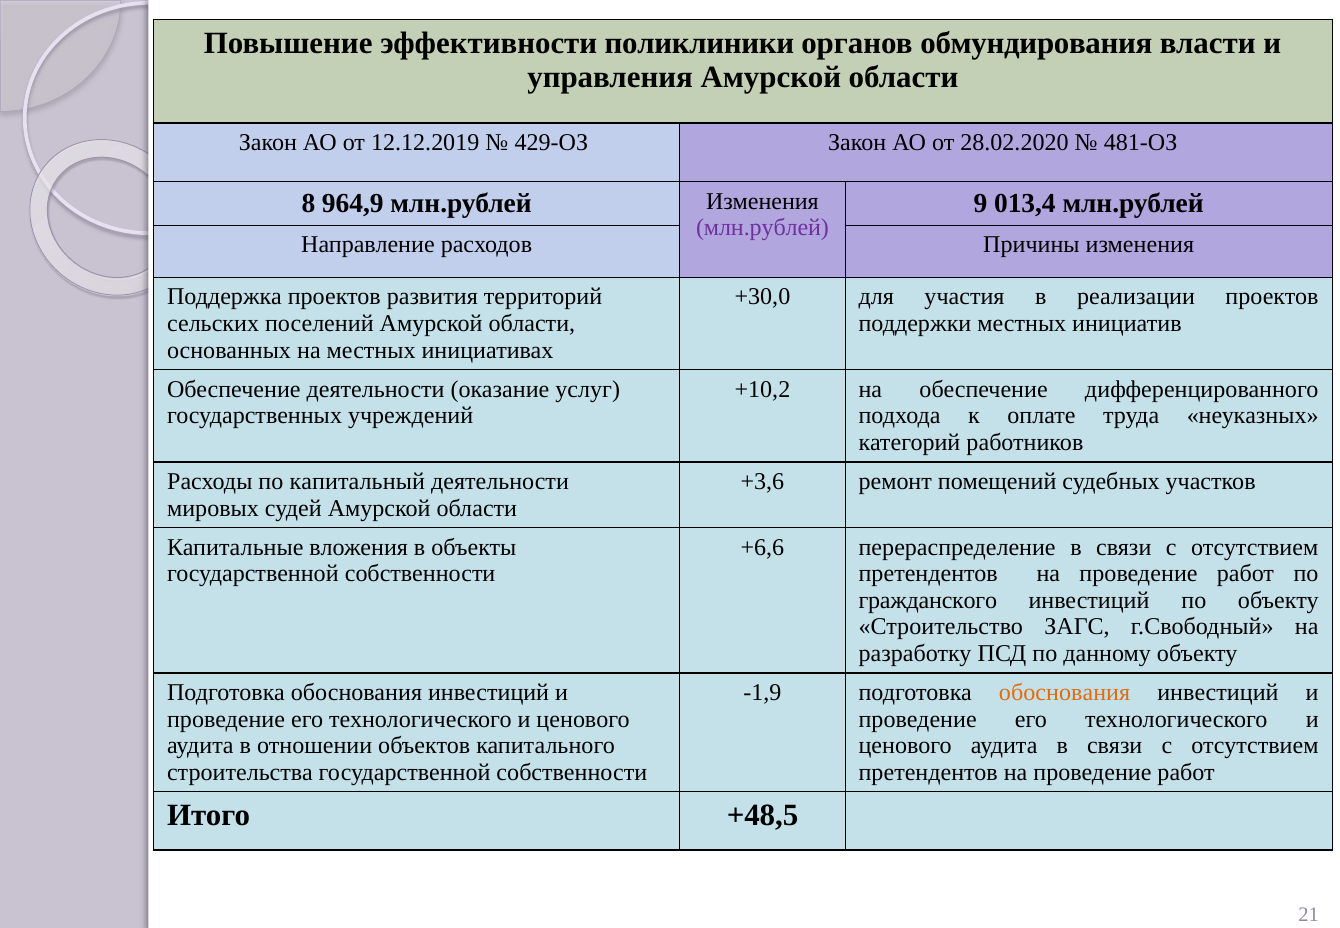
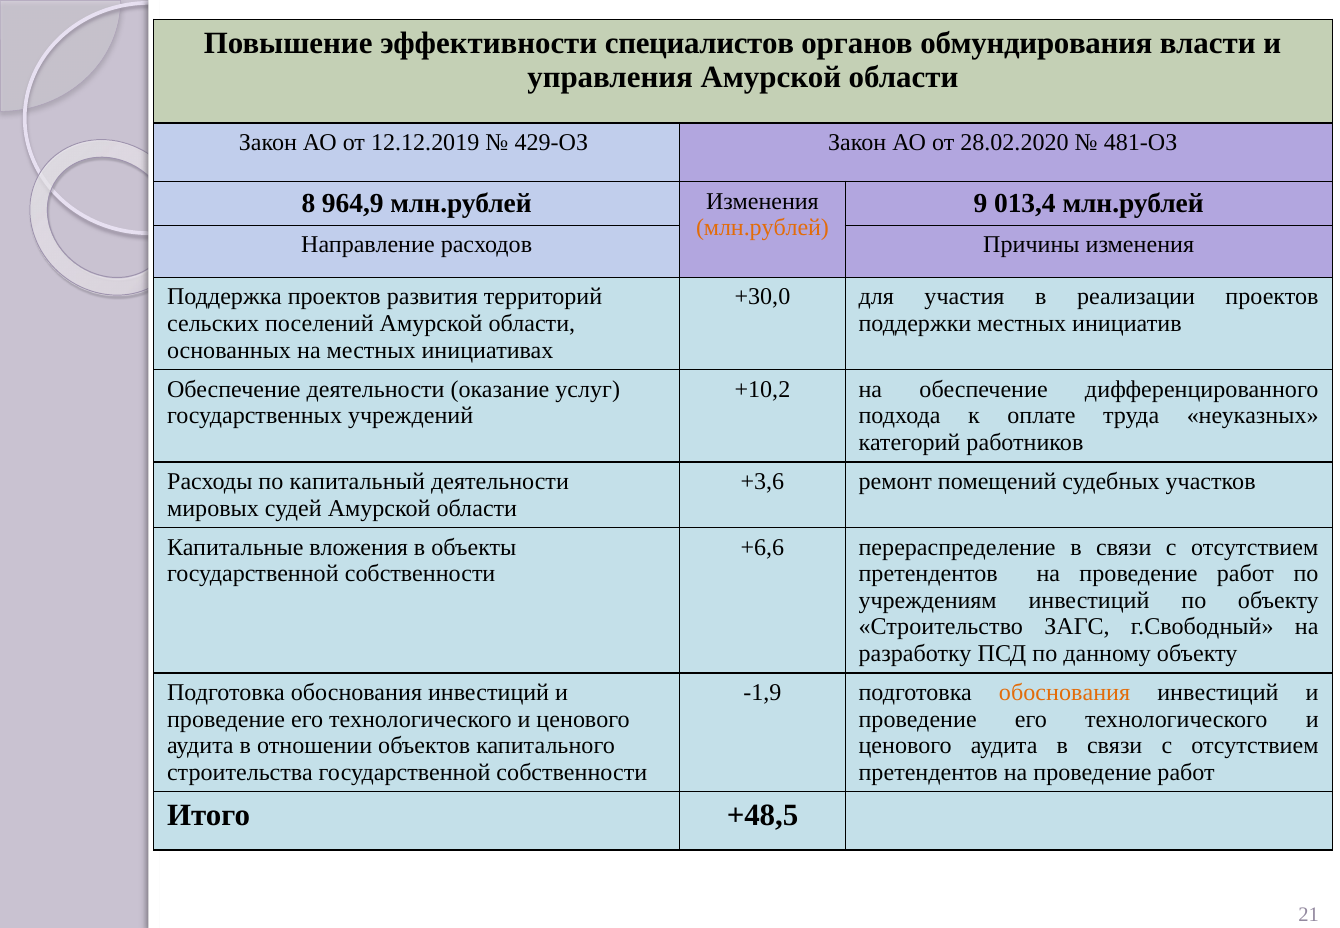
поликлиники: поликлиники -> специалистов (699, 43)
млн.рублей colour: purple -> orange (762, 228)
гражданского: гражданского -> учреждениям (928, 600)
